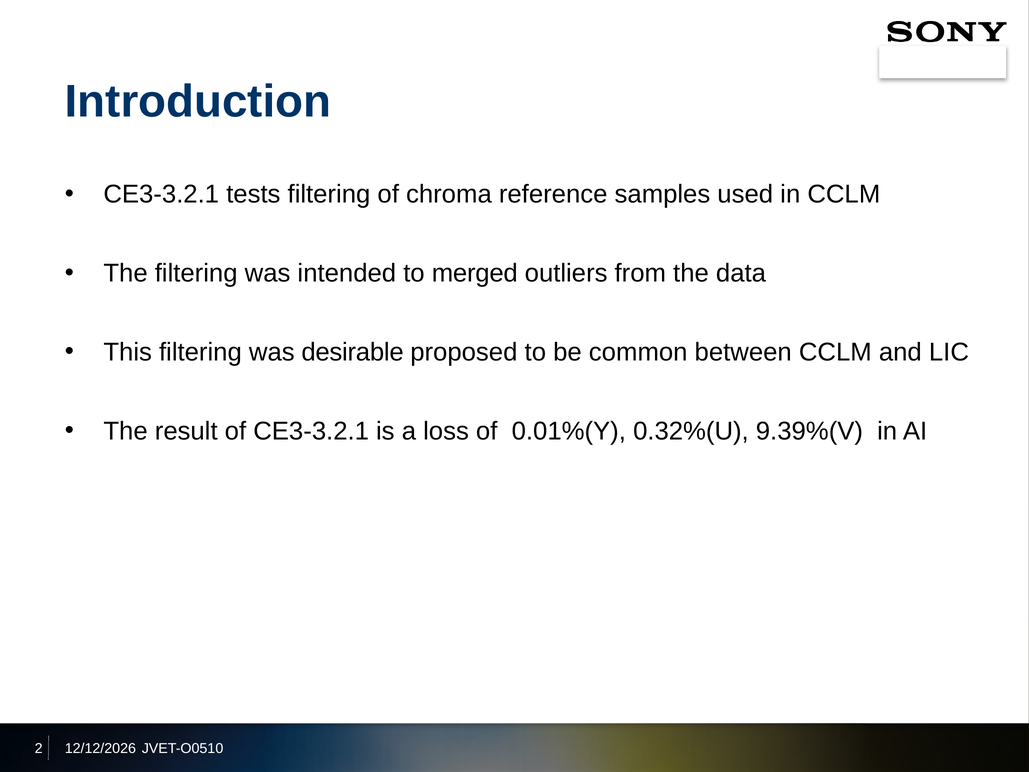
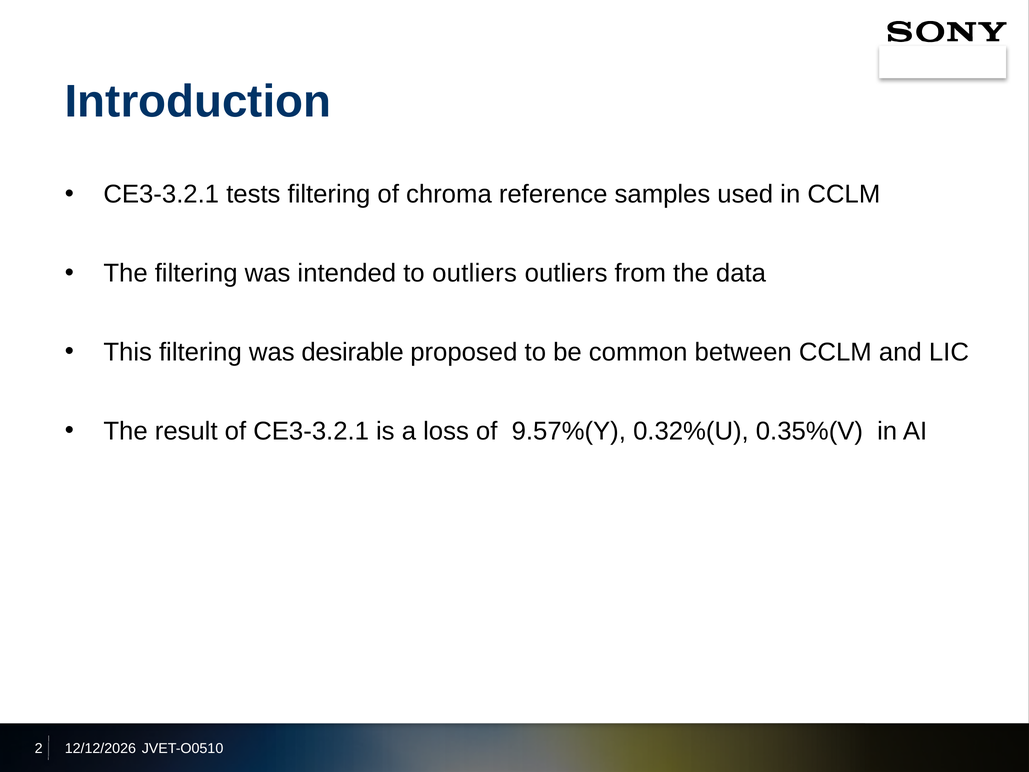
to merged: merged -> outliers (475, 273)
0.01%(Y: 0.01%(Y -> 9.57%(Y (569, 431)
9.39%(V: 9.39%(V -> 0.35%(V (809, 431)
